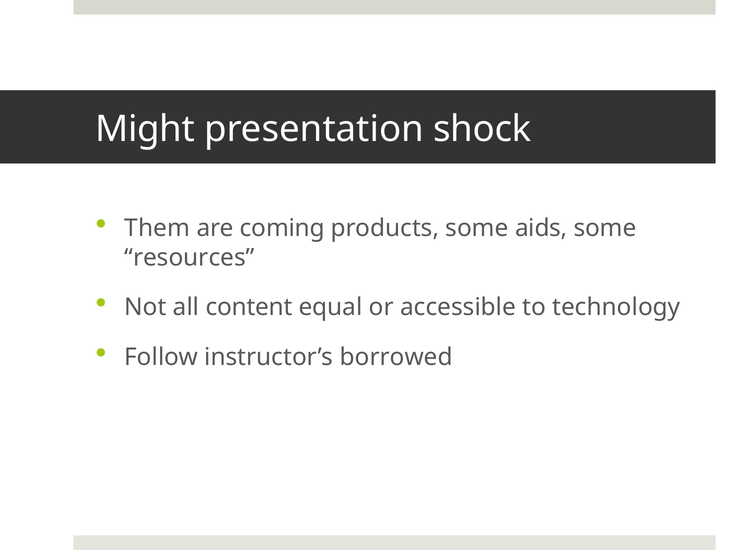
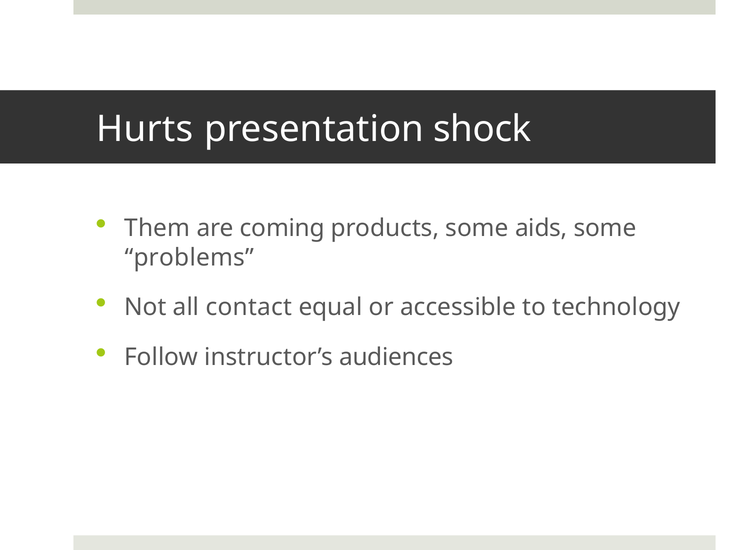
Might: Might -> Hurts (145, 129)
resources: resources -> problems (189, 258)
content: content -> contact (249, 308)
borrowed: borrowed -> audiences (396, 357)
